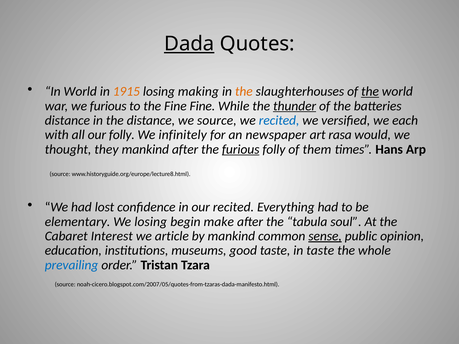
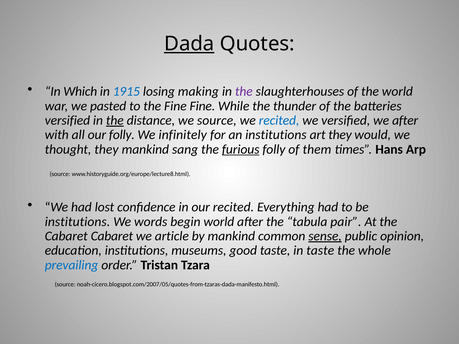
In World: World -> Which (80, 92)
1915 colour: orange -> blue (126, 92)
the colour: orange -> purple (244, 92)
the underline: present -> none (370, 92)
we furious: furious -> pasted (108, 106)
thunder underline: present -> none (295, 106)
distance: distance -> versified (67, 121)
the underline: none -> present (115, 121)
we each: each -> after (405, 121)
an newspaper: newspaper -> institutions (276, 135)
art rasa: rasa -> they (340, 135)
mankind after: after -> sang (185, 149)
elementary: elementary -> institutions (77, 222)
We losing: losing -> words (151, 222)
begin make: make -> world (219, 222)
soul: soul -> pair (346, 222)
Cabaret Interest: Interest -> Cabaret (112, 236)
